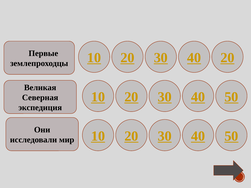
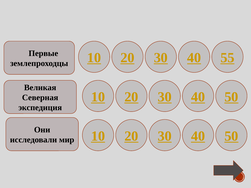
40 20: 20 -> 55 (227, 58)
